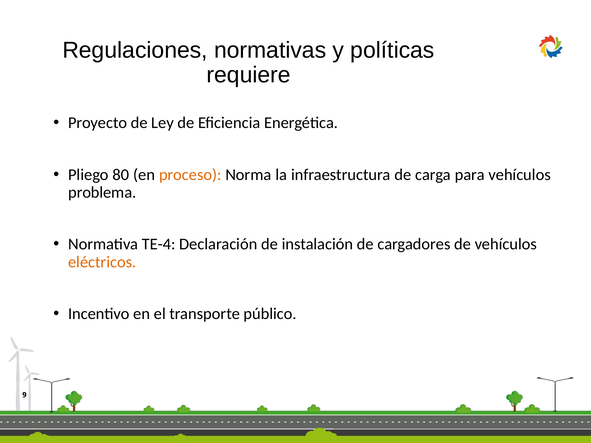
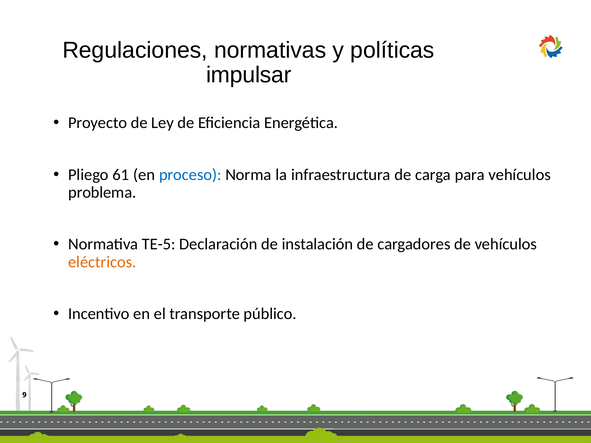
requiere: requiere -> impulsar (249, 75)
80: 80 -> 61 (121, 175)
proceso colour: orange -> blue (190, 175)
TE-4: TE-4 -> TE-5 (159, 244)
